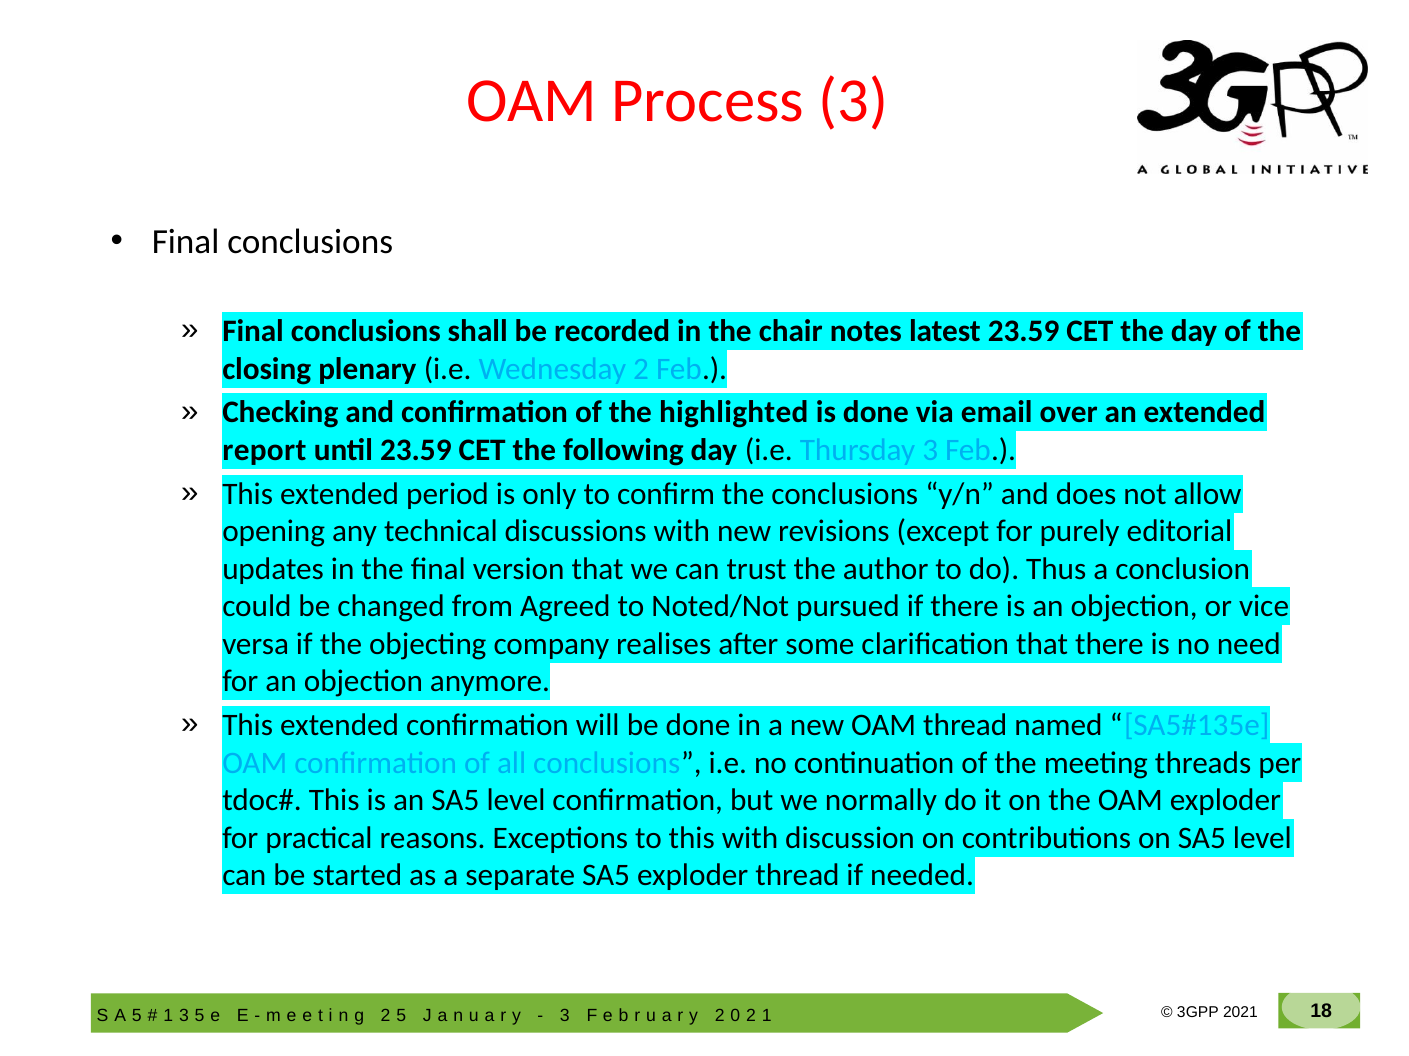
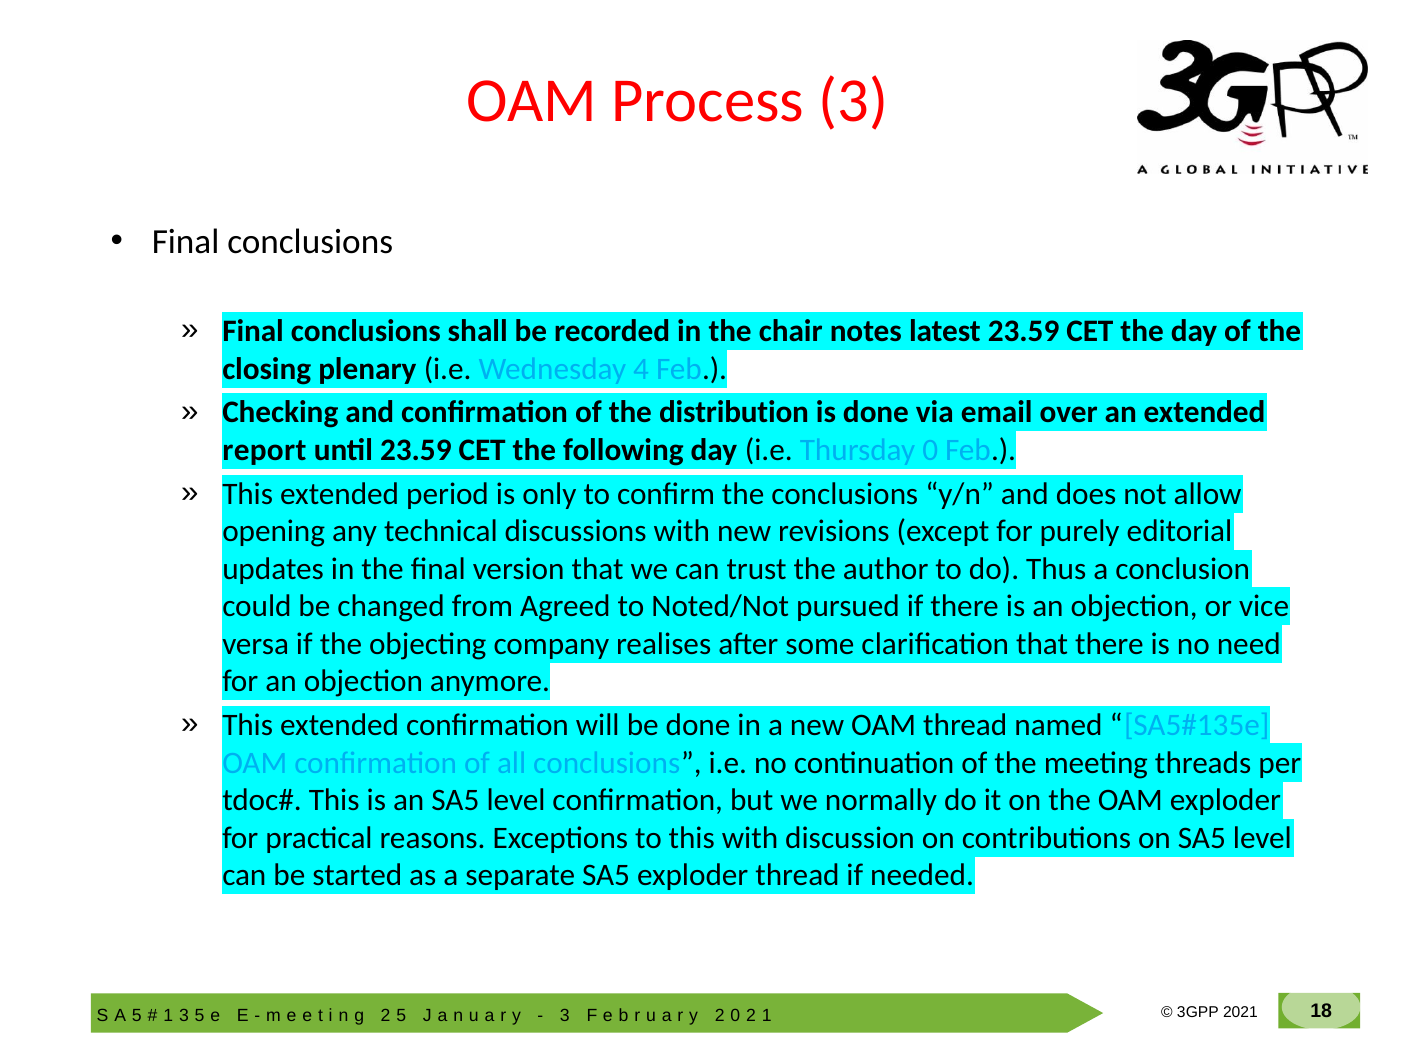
Wednesday 2: 2 -> 4 (641, 369)
highlighted: highlighted -> distribution (734, 413)
Thursday 3: 3 -> 0 (930, 450)
